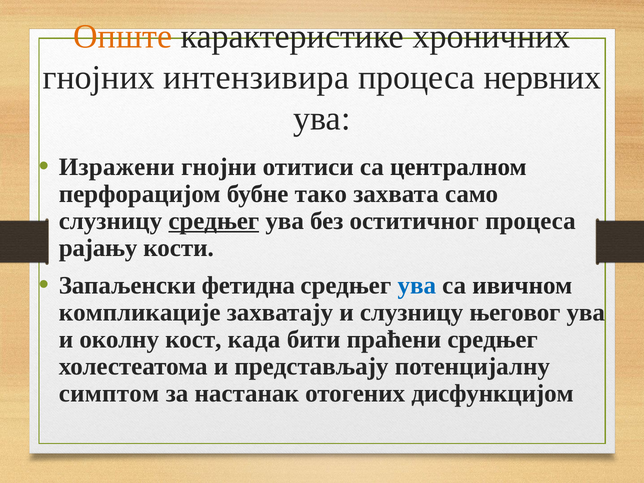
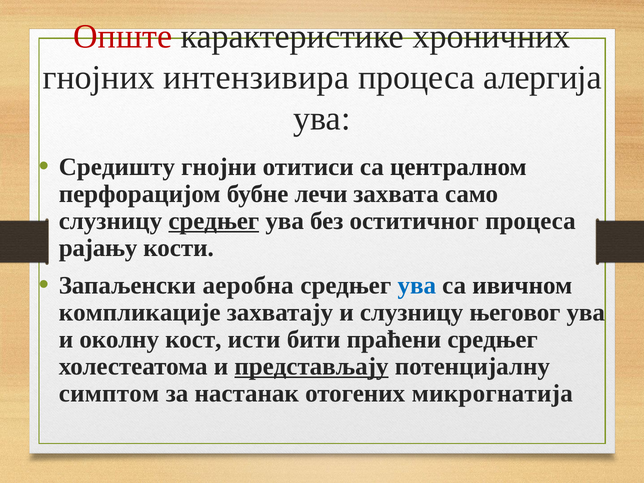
Опште colour: orange -> red (123, 37)
нервних: нервних -> алергија (542, 77)
Изражени: Изражени -> Средишту (117, 167)
тако: тако -> лечи (321, 194)
фетидна: фетидна -> аеробна (248, 285)
када: када -> исти (254, 339)
представљају underline: none -> present (311, 366)
дисфункцијом: дисфункцијом -> микрогнатија (492, 393)
